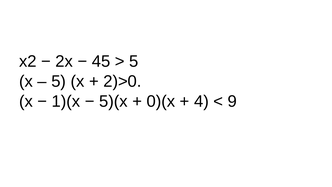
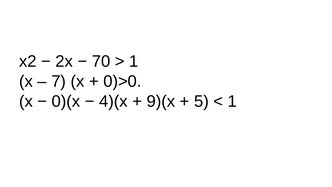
45: 45 -> 70 (101, 61)
5: 5 -> 1 (134, 61)
5: 5 -> 7 (59, 81)
2)>0: 2)>0 -> 0)>0 (122, 81)
1)(x: 1)(x -> 0)(x (66, 101)
5)(x: 5)(x -> 4)(x (113, 101)
0)(x: 0)(x -> 9)(x (161, 101)
4: 4 -> 5 (201, 101)
9: 9 -> 1 (232, 101)
